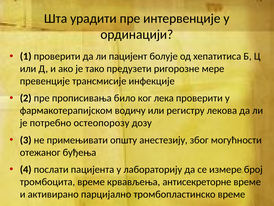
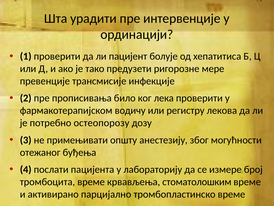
антисекреторне: антисекреторне -> стоматолошким (197, 181)
